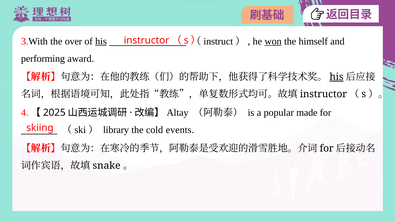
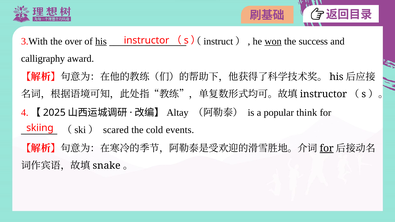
himself: himself -> success (313, 41)
performing: performing -> calligraphy (43, 59)
his underline: present -> none (336, 77)
made: made -> think (307, 113)
library: library -> scared (116, 130)
for underline: none -> present (327, 149)
